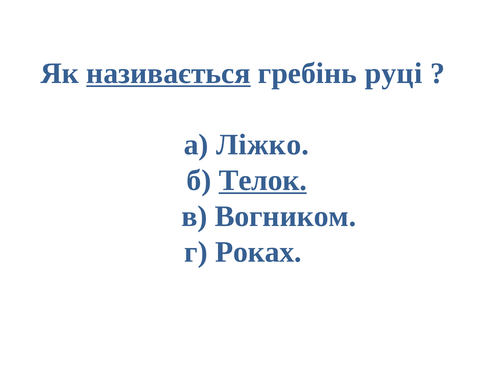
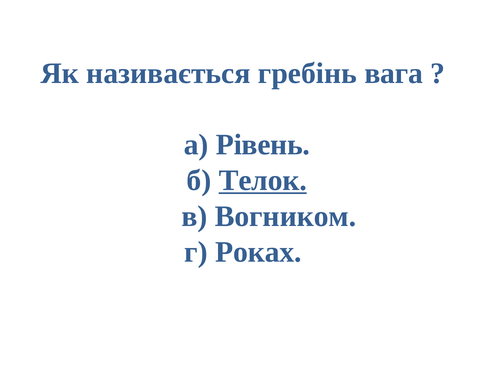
називається underline: present -> none (168, 73)
руці: руці -> вага (394, 73)
Ліжко: Ліжко -> Рівень (263, 145)
